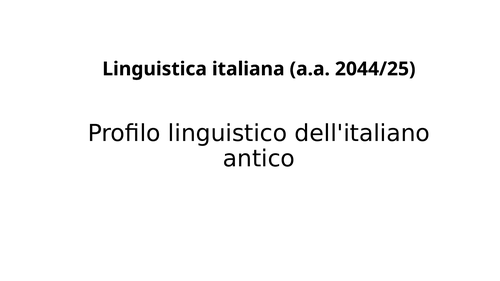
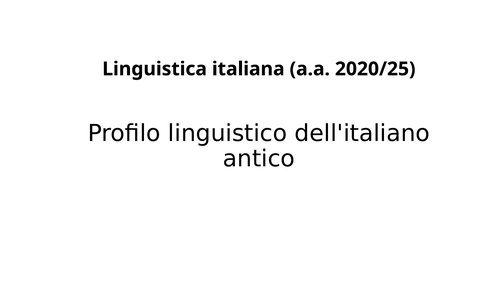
2044/25: 2044/25 -> 2020/25 (375, 69)
